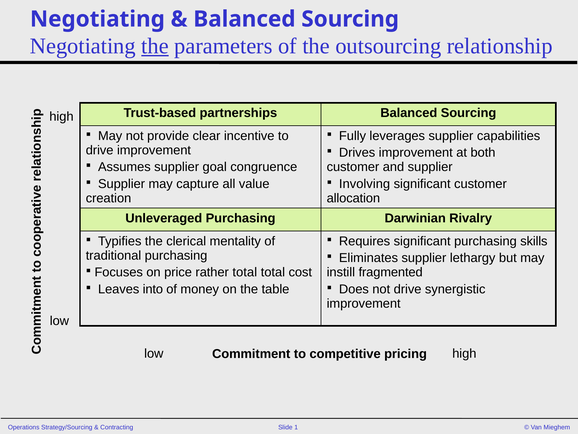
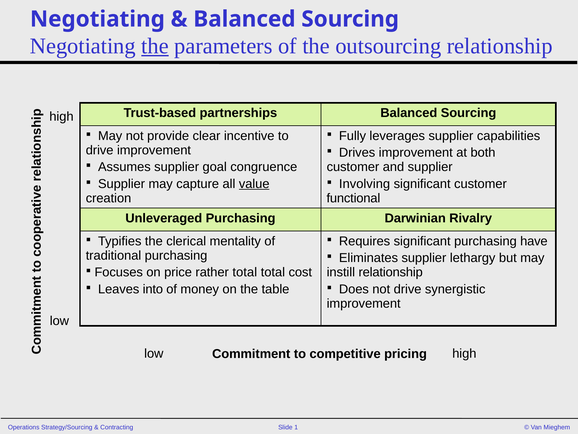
value underline: none -> present (254, 184)
allocation: allocation -> functional (353, 198)
skills: skills -> have (534, 241)
instill fragmented: fragmented -> relationship (391, 272)
